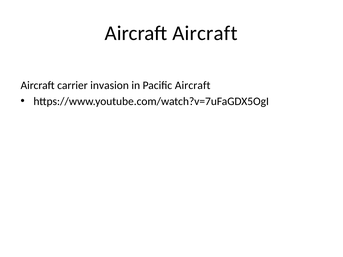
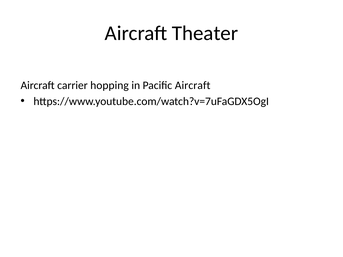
Aircraft: Aircraft -> Theater (205, 33)
invasion: invasion -> hopping (110, 85)
